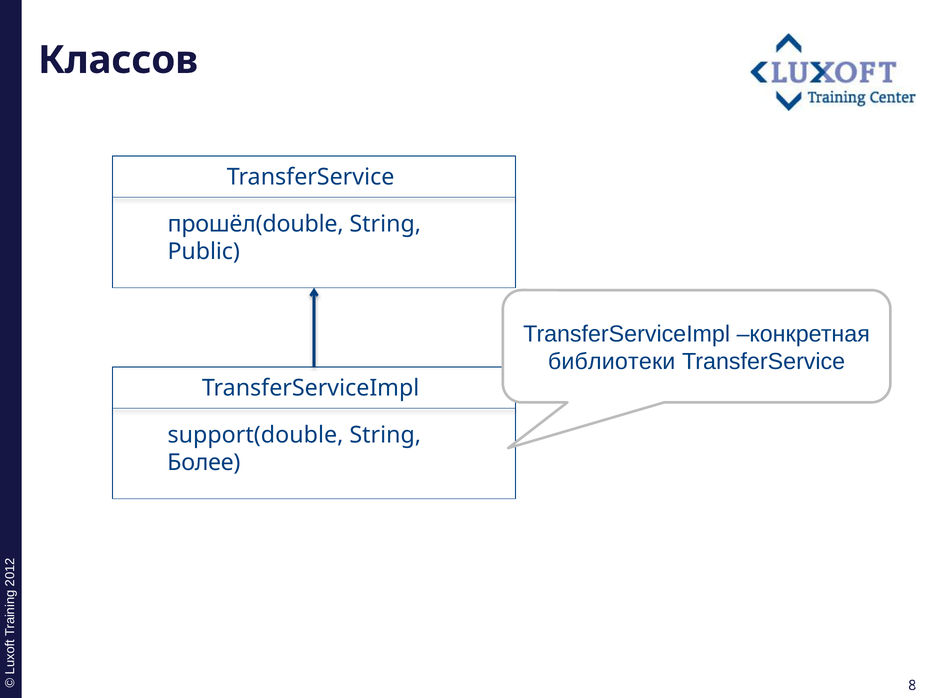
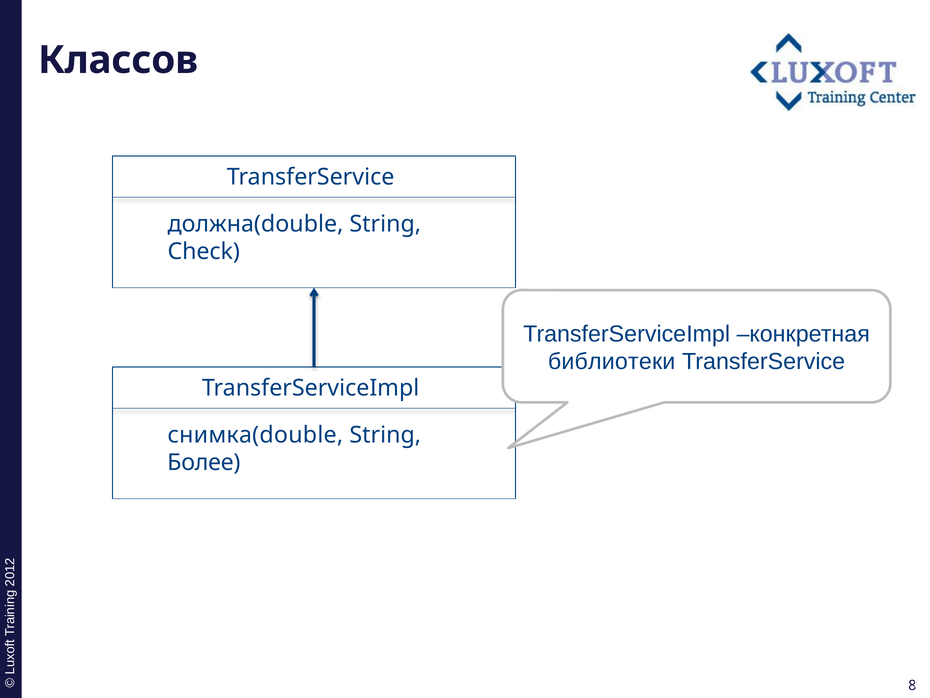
прошёл(double: прошёл(double -> должна(double (255, 224)
Public: Public -> Check (204, 252)
support(double: support(double -> снимка(double (255, 435)
